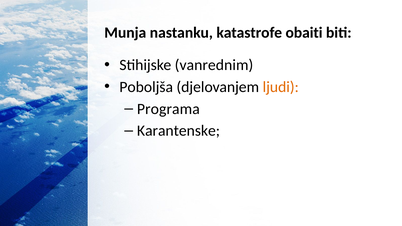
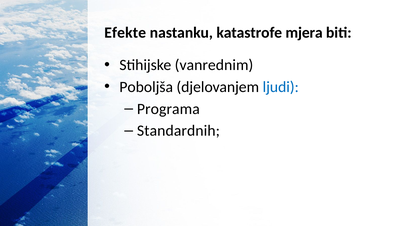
Munja: Munja -> Efekte (125, 33)
obaiti: obaiti -> mjera (304, 33)
ljudi colour: orange -> blue (281, 87)
Karantenske: Karantenske -> Standardnih (178, 131)
